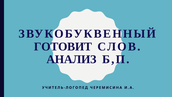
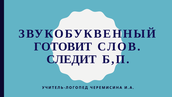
АНАЛИЗ: АНАЛИЗ -> СЛЕДИТ (71, 59)
